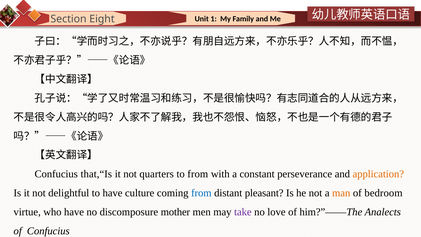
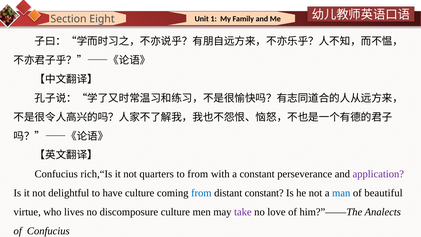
that,“Is: that,“Is -> rich,“Is (96, 174)
application colour: orange -> purple (378, 174)
distant pleasant: pleasant -> constant (264, 193)
man colour: orange -> blue (341, 193)
bedroom: bedroom -> beautiful (384, 193)
who have: have -> lives (74, 212)
discomposure mother: mother -> culture (175, 212)
